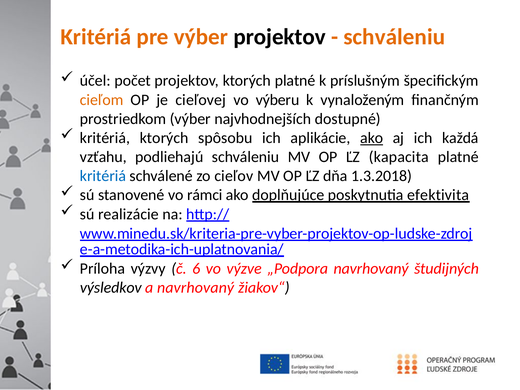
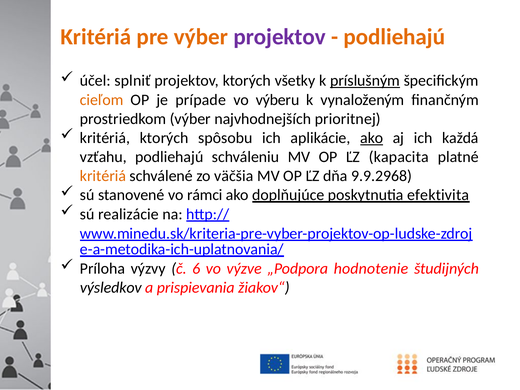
projektov colour: black -> purple (280, 37)
schváleniu: schváleniu -> podliehajú (394, 37)
počet: počet -> splniť (133, 81)
ktorých platné: platné -> všetky (295, 81)
príslušným underline: none -> present (365, 81)
cieľovej: cieľovej -> prípade (201, 100)
dostupné: dostupné -> prioritnej (348, 119)
kritériá colour: blue -> orange (103, 176)
cieľov: cieľov -> väčšia (234, 176)
1.3.2018: 1.3.2018 -> 9.9.2968 (382, 176)
„Podpora navrhovaný: navrhovaný -> hodnotenie (371, 269)
a navrhovaný: navrhovaný -> prispievania (196, 288)
